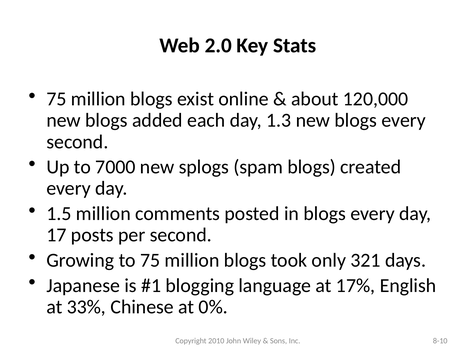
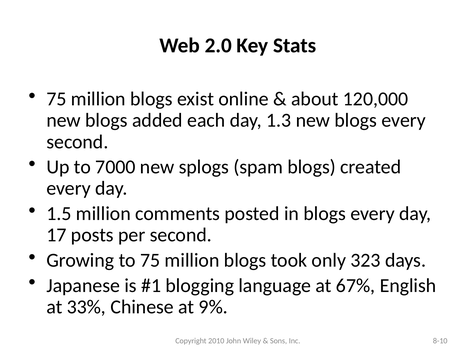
321: 321 -> 323 (365, 260)
17%: 17% -> 67% (356, 286)
0%: 0% -> 9% (213, 307)
